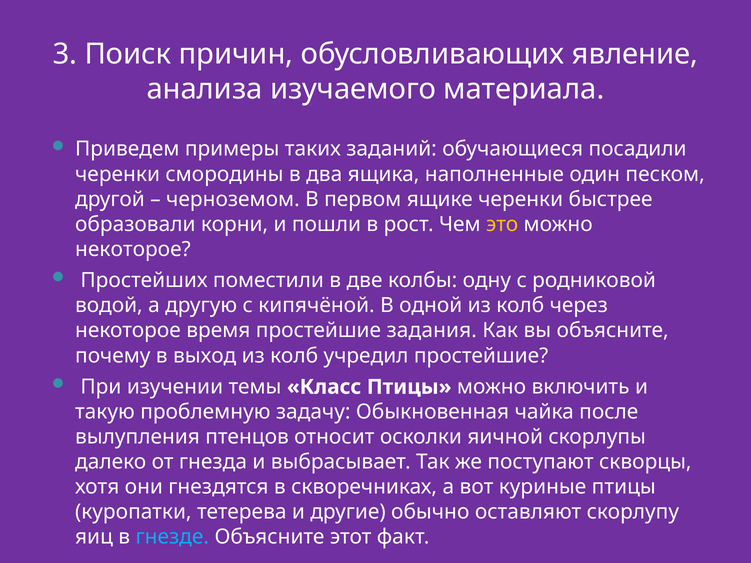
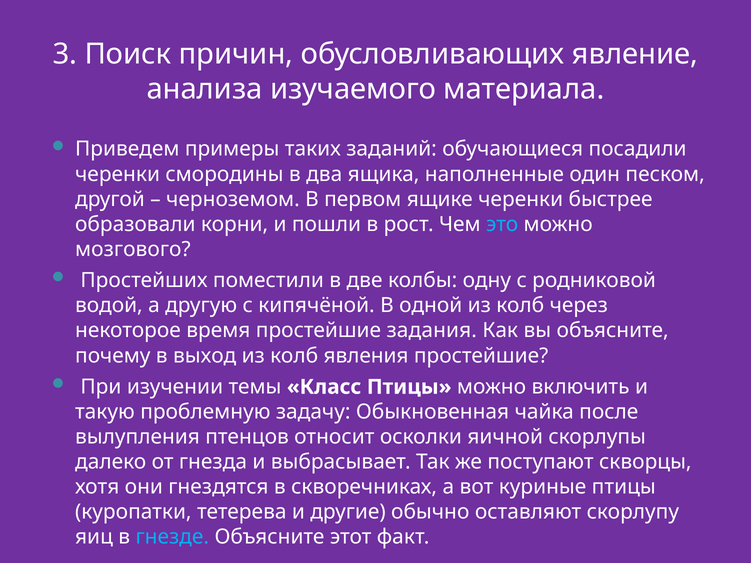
это colour: yellow -> light blue (502, 224)
некоторое: некоторое -> мозгового (133, 249)
учредил: учредил -> явления (366, 356)
